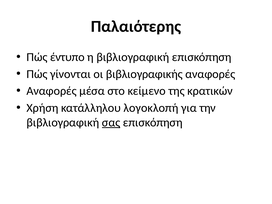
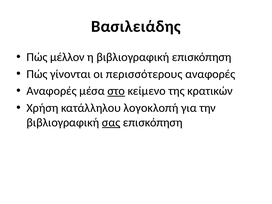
Παλαιότερης: Παλαιότερης -> Βασιλειάδης (136, 26)
έντυπο: έντυπο -> μέλλον (67, 57)
βιβλιογραφικής: βιβλιογραφικής -> περισσότερους (144, 74)
στο underline: none -> present (116, 91)
